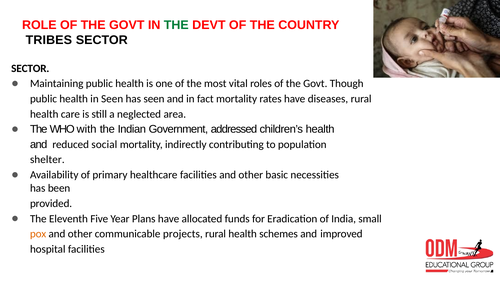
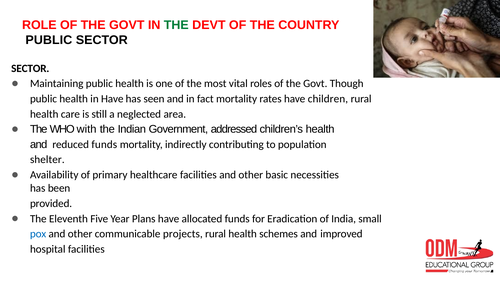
TRIBES: TRIBES -> PUBLIC (49, 40)
in Seen: Seen -> Have (112, 99)
diseases: diseases -> children (328, 99)
reduced social: social -> funds (104, 145)
pox colour: orange -> blue (38, 234)
